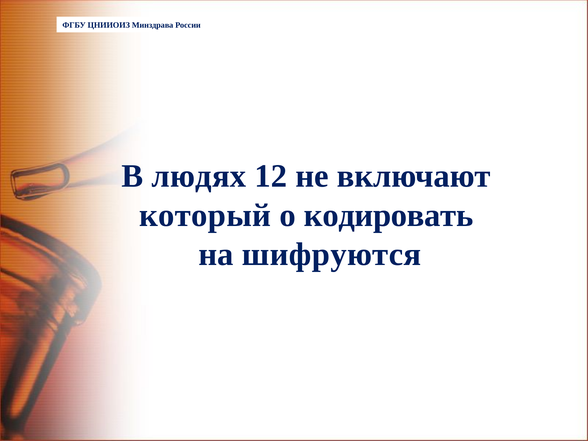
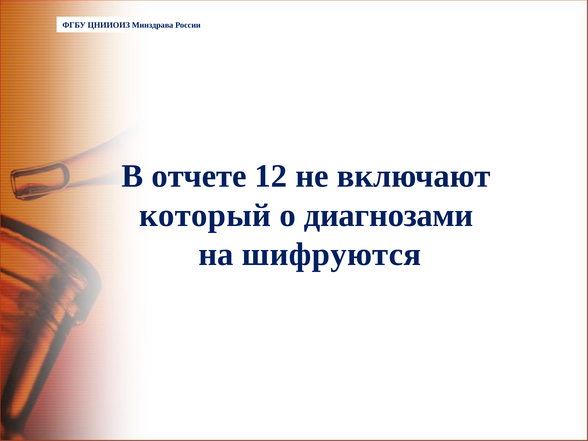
людях: людях -> отчете (199, 176)
кодировать: кодировать -> диагнозами (389, 215)
